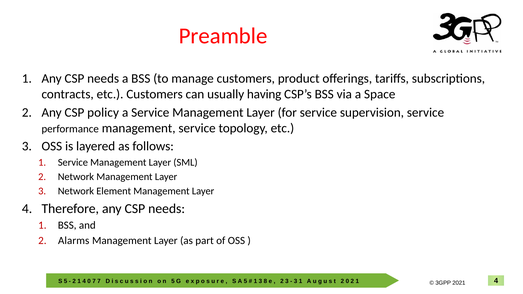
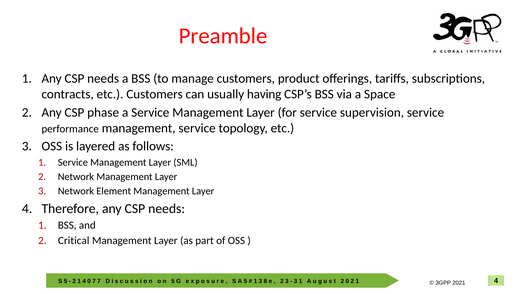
policy: policy -> phase (103, 112)
Alarms: Alarms -> Critical (74, 241)
